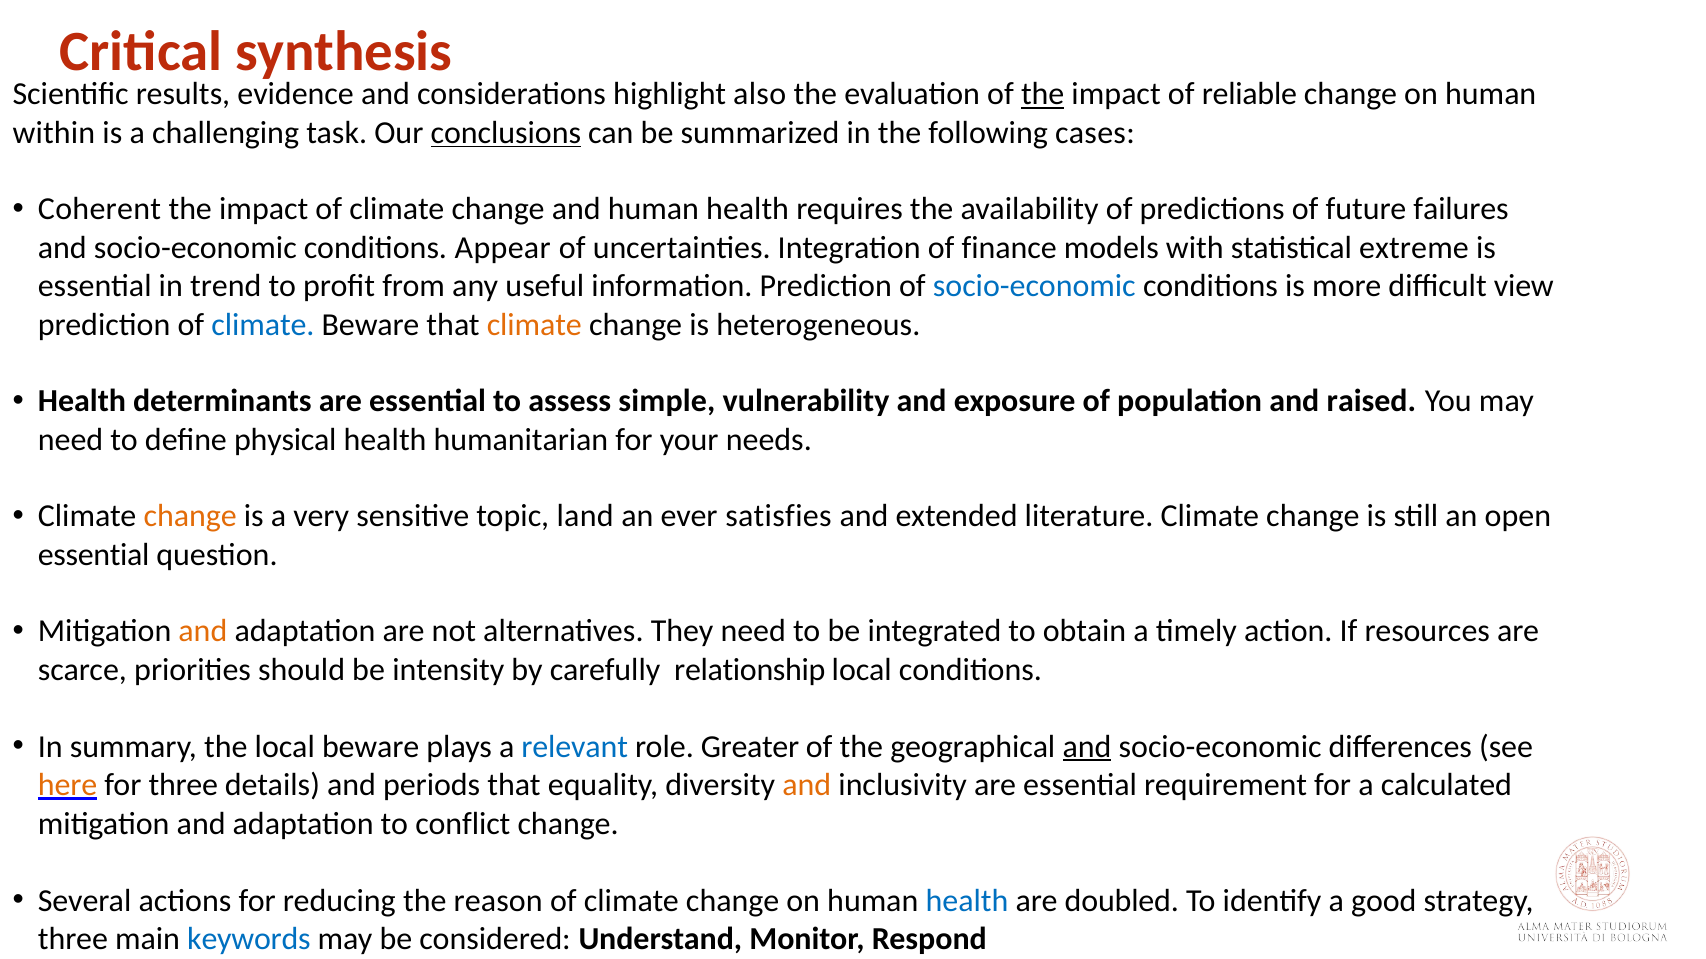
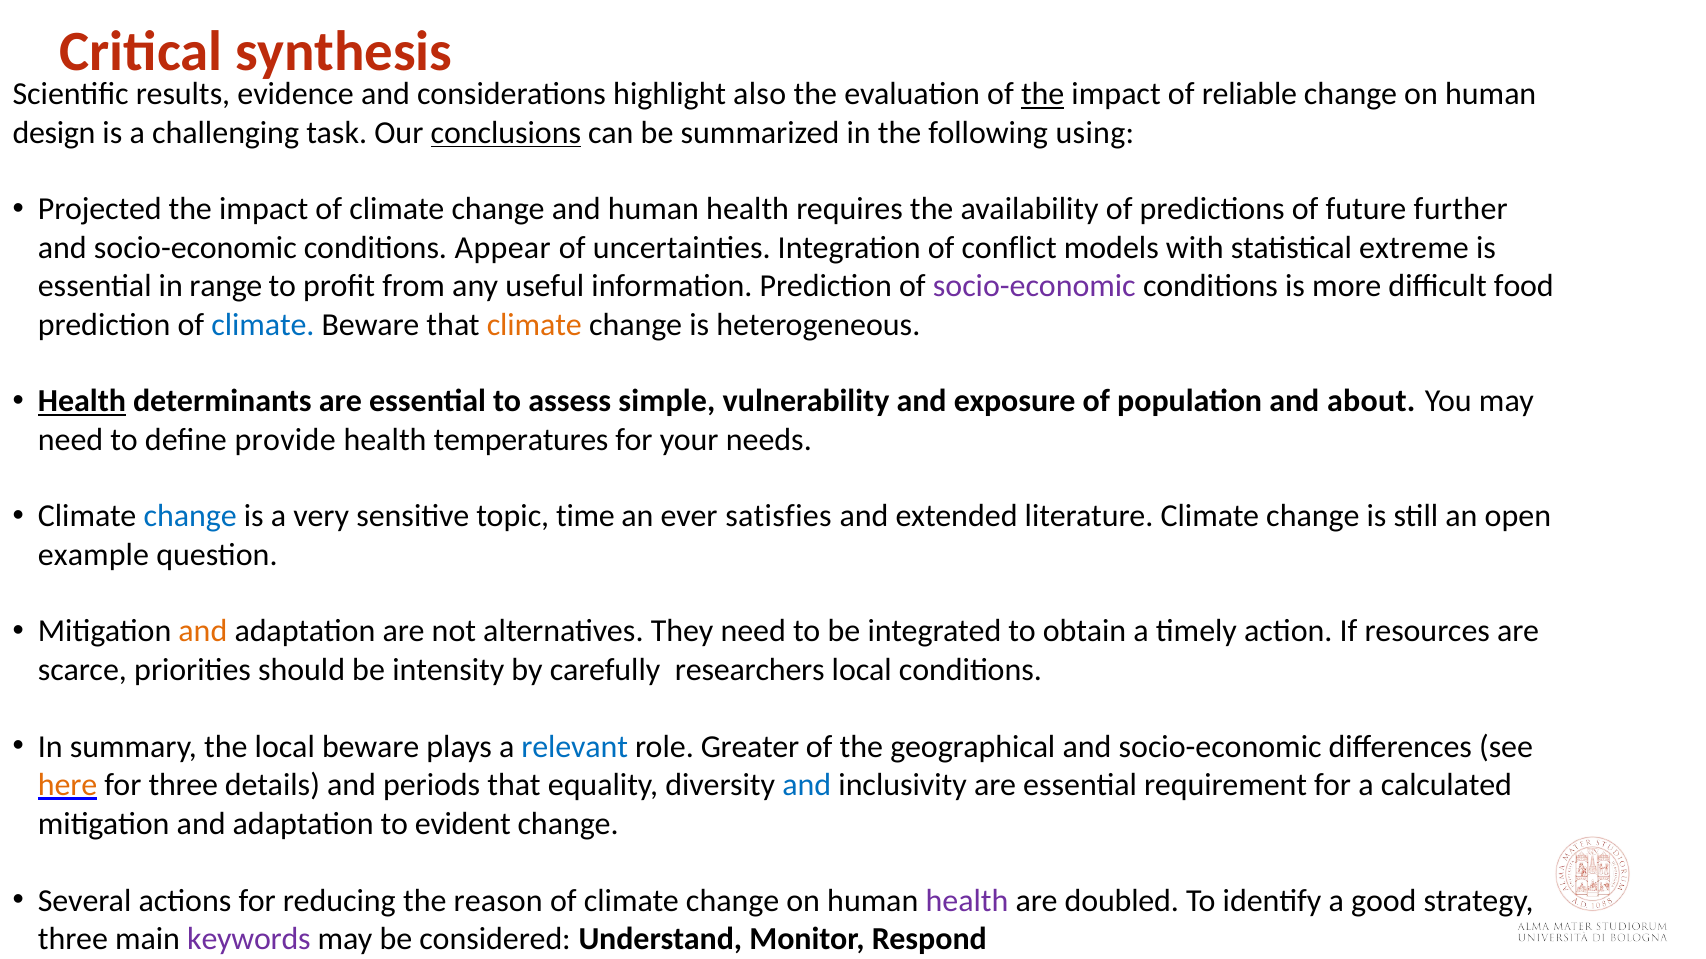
within: within -> design (54, 133)
cases: cases -> using (1095, 133)
Coherent: Coherent -> Projected (100, 210)
failures: failures -> further (1461, 210)
finance: finance -> conflict (1009, 248)
trend: trend -> range (226, 286)
socio-economic colour: blue -> purple (1034, 286)
view: view -> food (1524, 286)
Health underline: none -> present (82, 401)
raised: raised -> about (1371, 401)
physical: physical -> provide (285, 440)
humanitarian: humanitarian -> temperatures (521, 440)
change colour: orange -> blue (190, 517)
land: land -> time (585, 517)
essential: essential -> example (93, 555)
relationship: relationship -> researchers (750, 670)
and underline: present -> none (1087, 747)
and colour: orange -> blue (807, 785)
conflict: conflict -> evident (463, 824)
health colour: blue -> purple (967, 901)
keywords colour: blue -> purple (249, 940)
